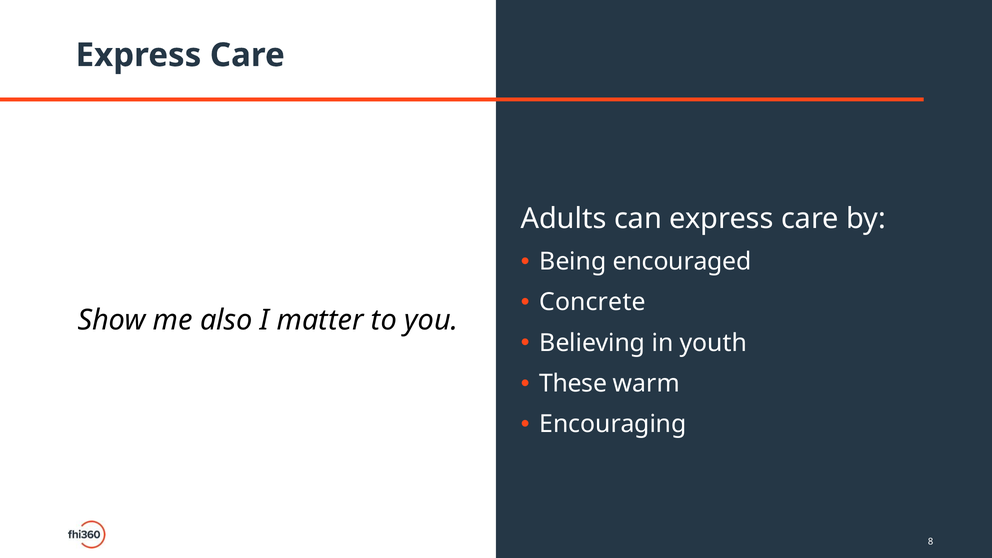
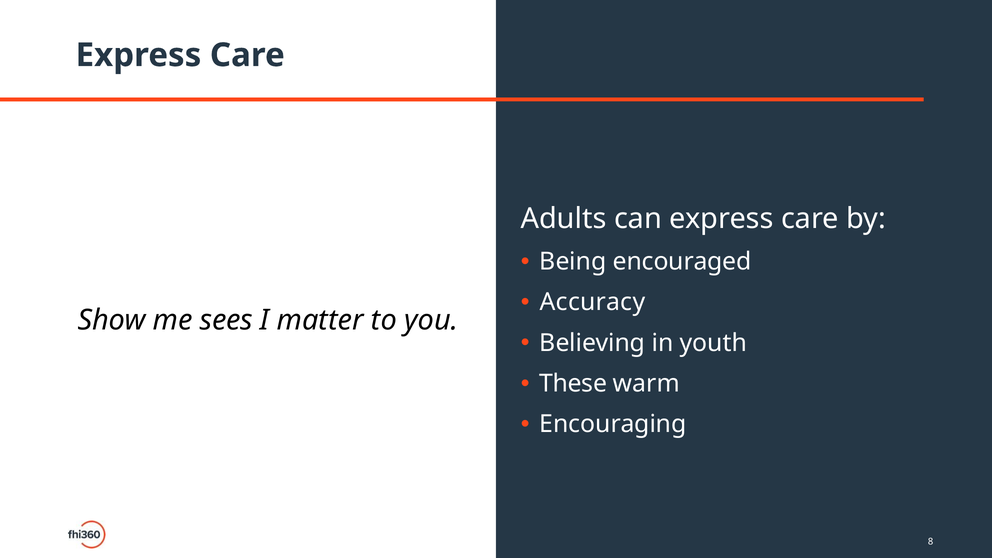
Concrete: Concrete -> Accuracy (592, 302)
also: also -> sees (226, 320)
